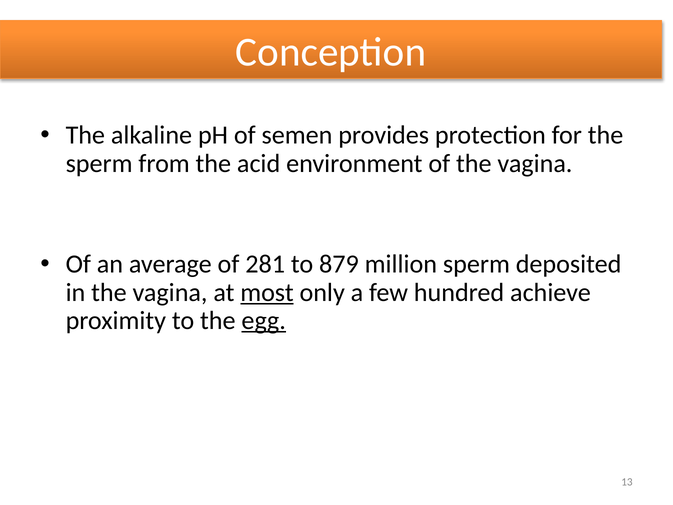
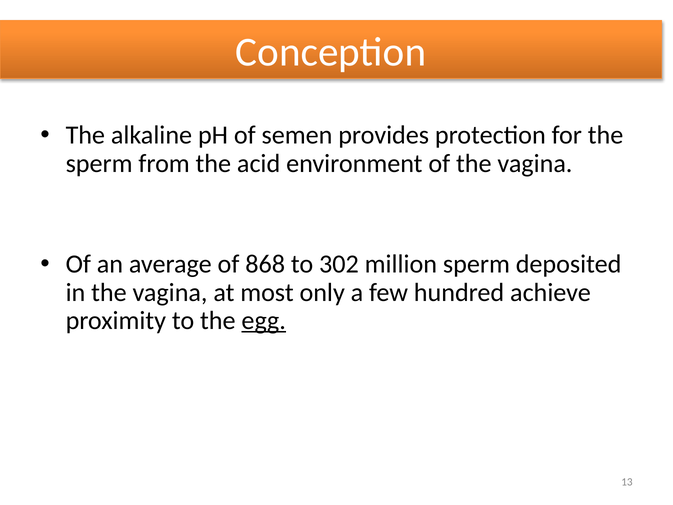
281: 281 -> 868 (265, 264)
879: 879 -> 302 (339, 264)
most underline: present -> none (267, 292)
